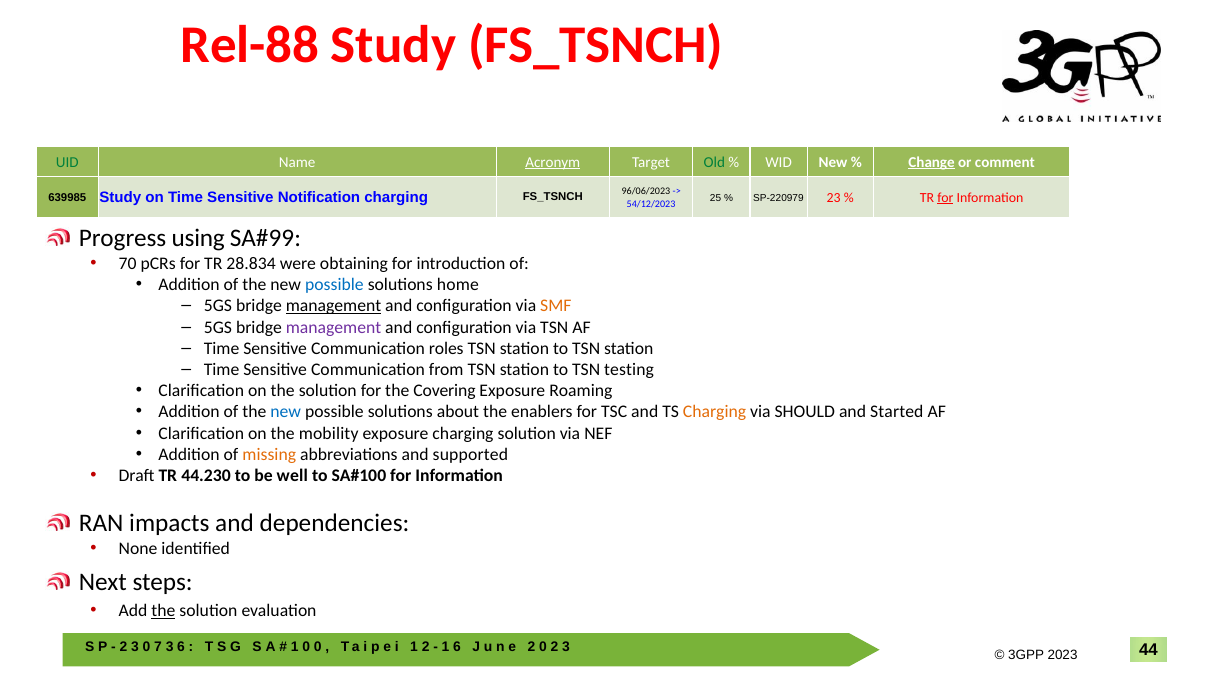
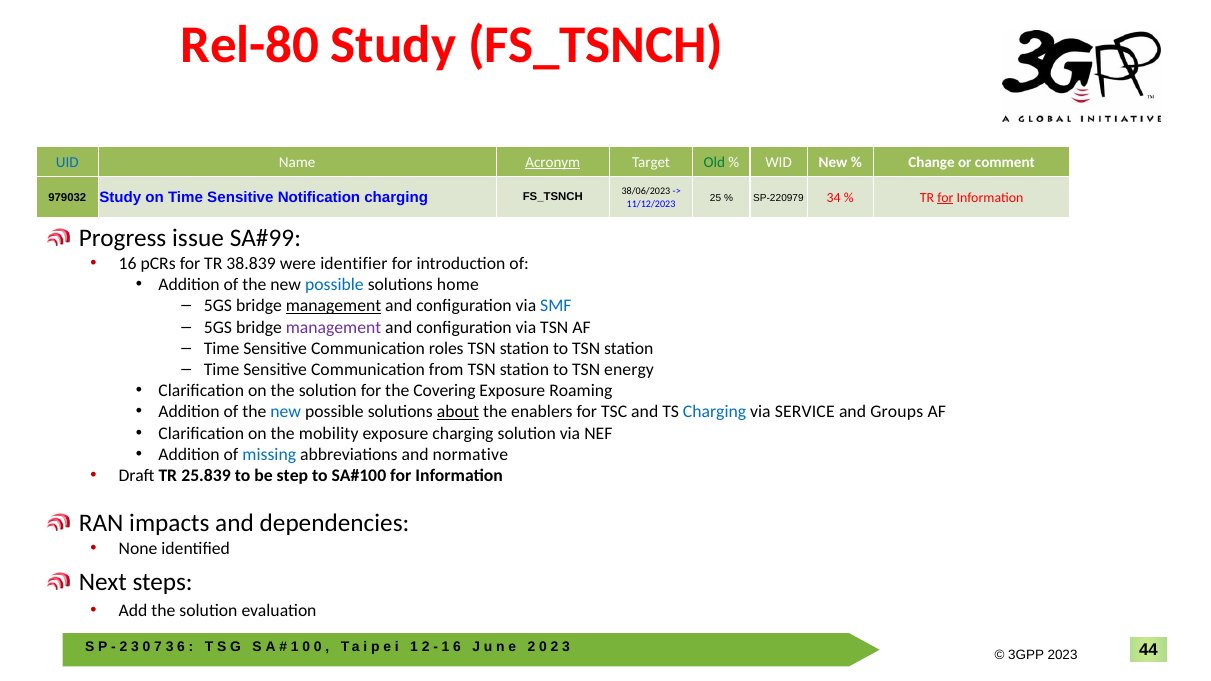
Rel-88: Rel-88 -> Rel-80 (250, 45)
UID colour: green -> blue (67, 162)
Change underline: present -> none (932, 162)
639985: 639985 -> 979032 (67, 198)
96/06/2023: 96/06/2023 -> 38/06/2023 (646, 192)
23: 23 -> 34 (834, 198)
54/12/2023: 54/12/2023 -> 11/12/2023 (651, 204)
using: using -> issue (198, 239)
70: 70 -> 16 (128, 264)
28.834: 28.834 -> 38.839 (251, 264)
obtaining: obtaining -> identifier (354, 264)
SMF colour: orange -> blue (556, 306)
testing: testing -> energy (629, 370)
about underline: none -> present (458, 412)
Charging colour: orange -> blue (715, 412)
SHOULD: SHOULD -> SERVICE (805, 412)
Started: Started -> Groups (897, 412)
missing colour: orange -> blue (269, 455)
supported: supported -> normative (470, 455)
44.230: 44.230 -> 25.839 (206, 476)
well: well -> step (292, 476)
the underline: present -> none (163, 611)
